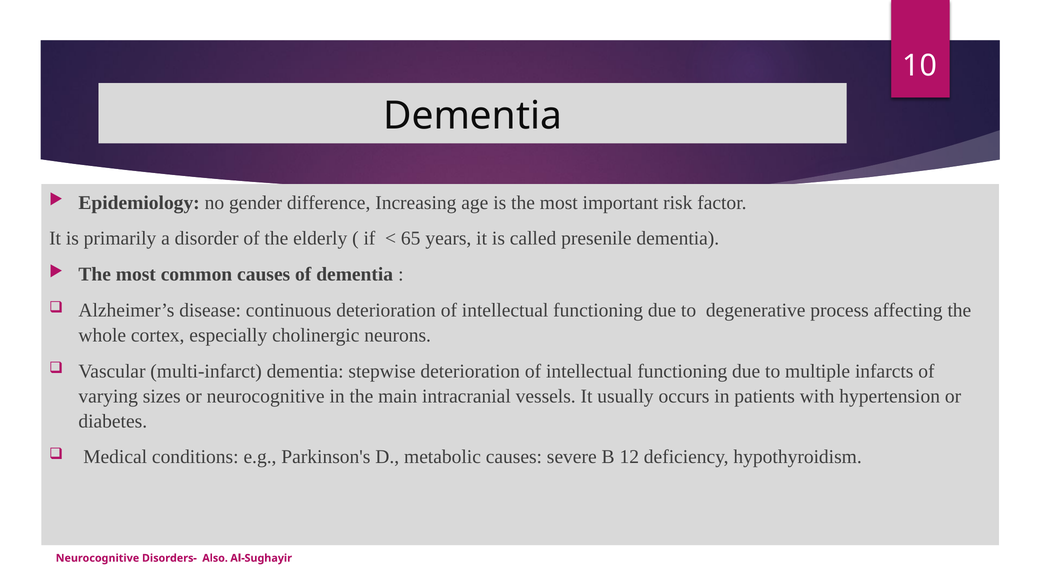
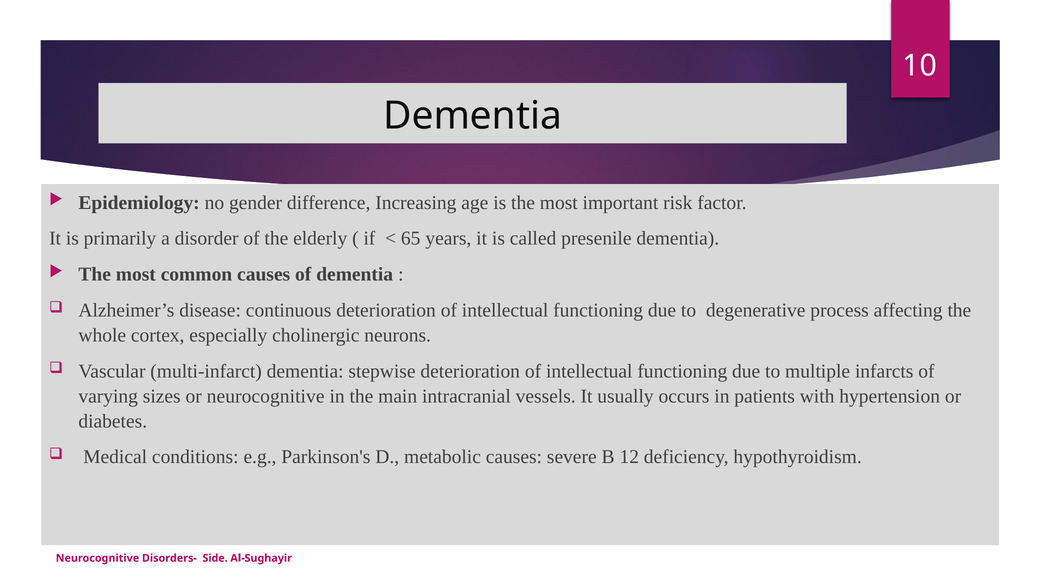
Also: Also -> Side (215, 559)
